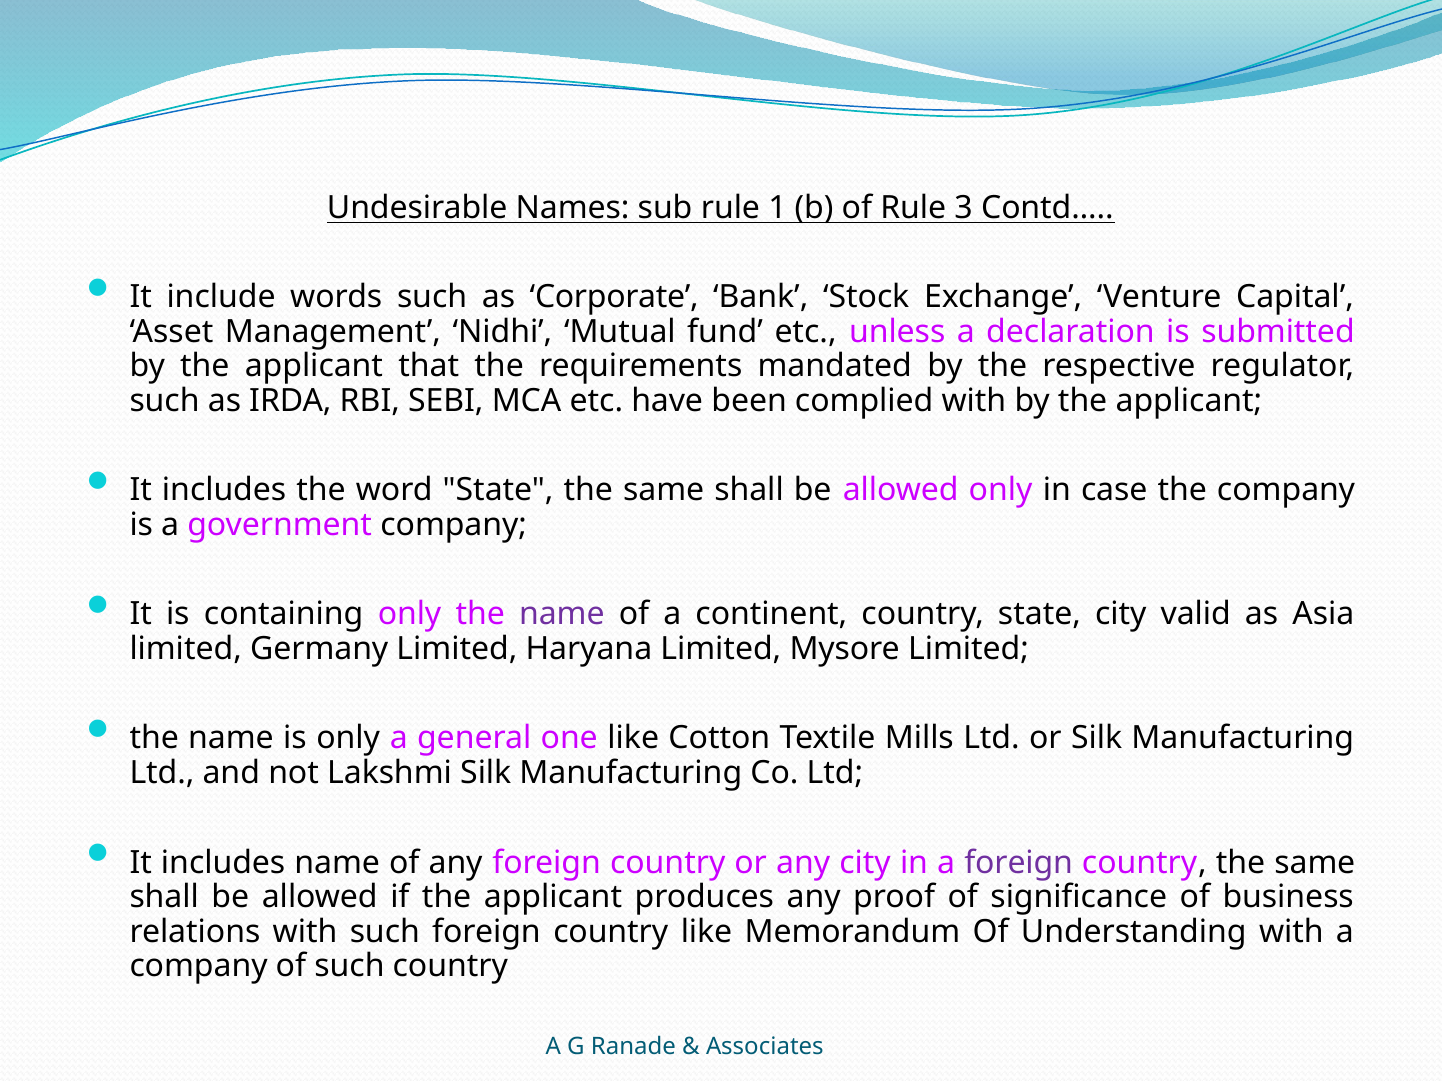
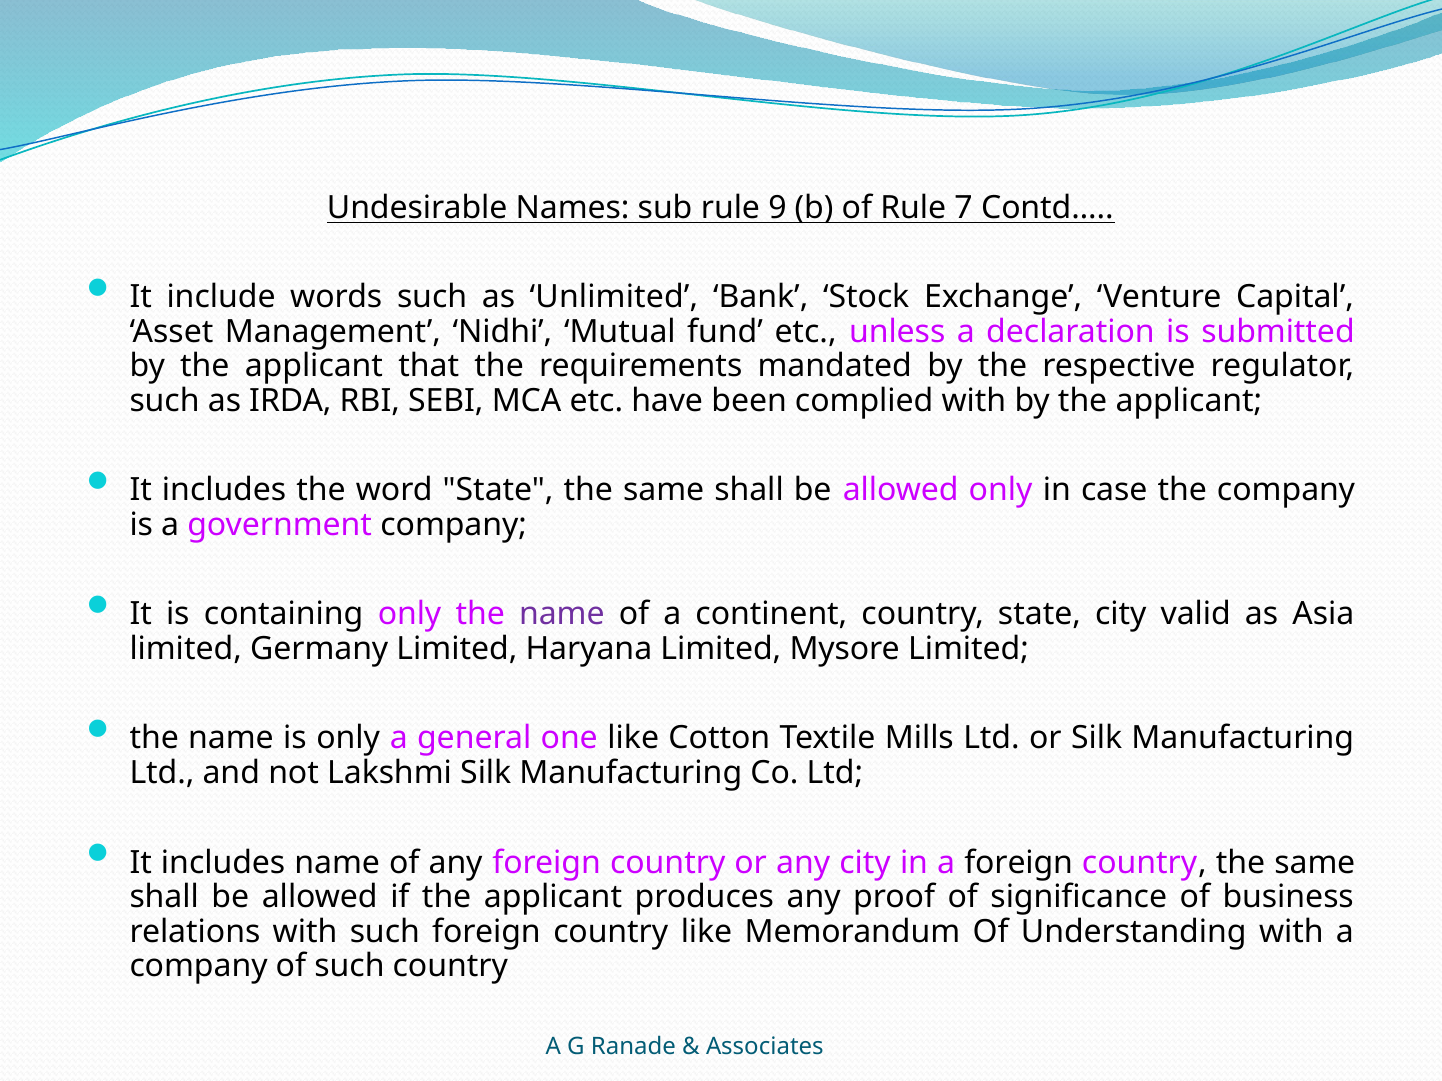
1: 1 -> 9 (777, 208)
3: 3 -> 7 (964, 208)
Corporate: Corporate -> Unlimited (614, 297)
foreign colour: purple -> black (1019, 863)
